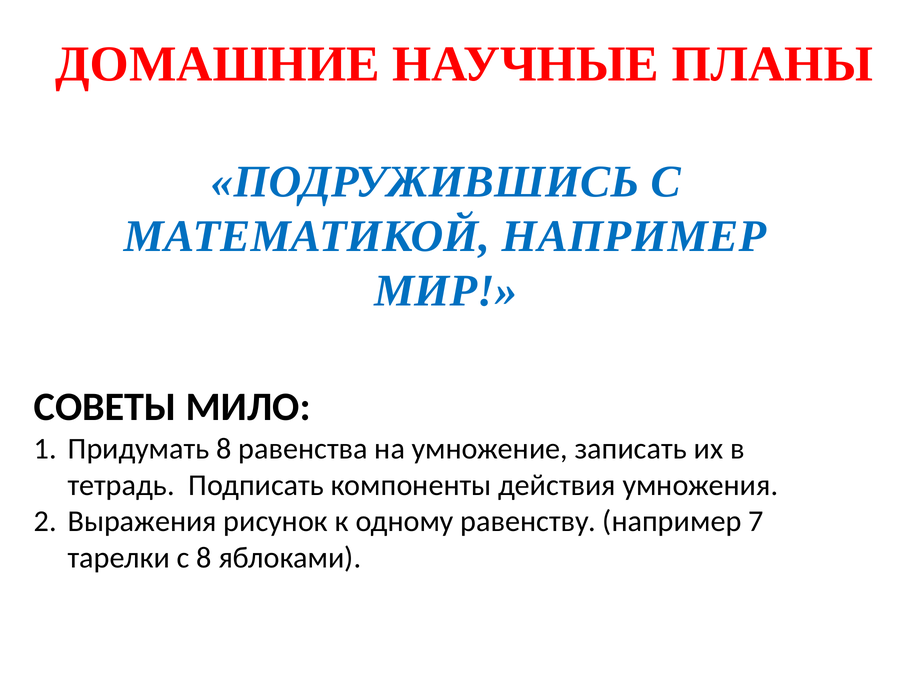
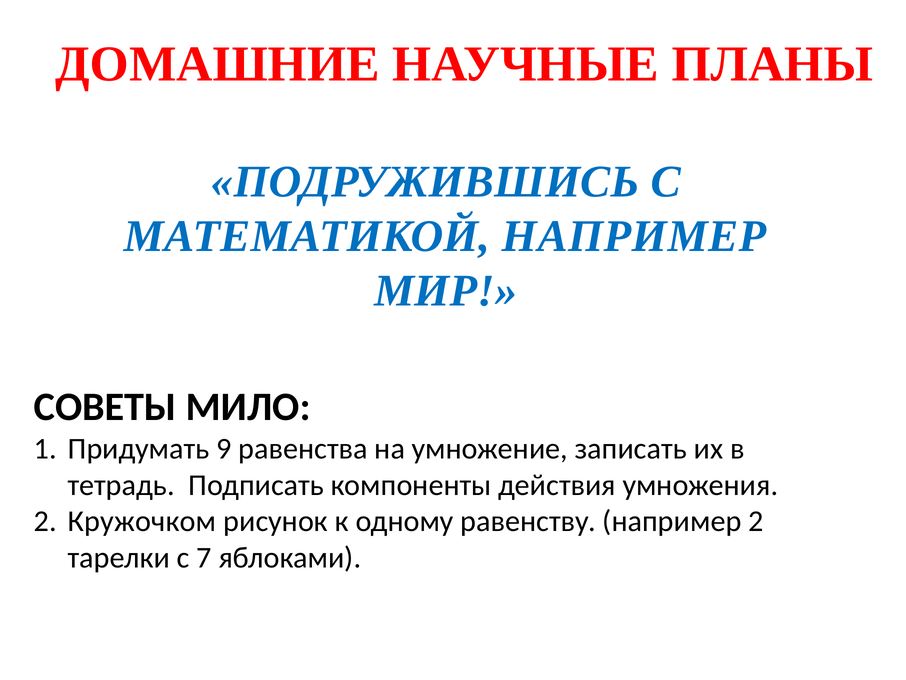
Придумать 8: 8 -> 9 (224, 448)
Выражения: Выражения -> Кружочком (142, 521)
например 7: 7 -> 2 (756, 521)
с 8: 8 -> 7 (204, 557)
